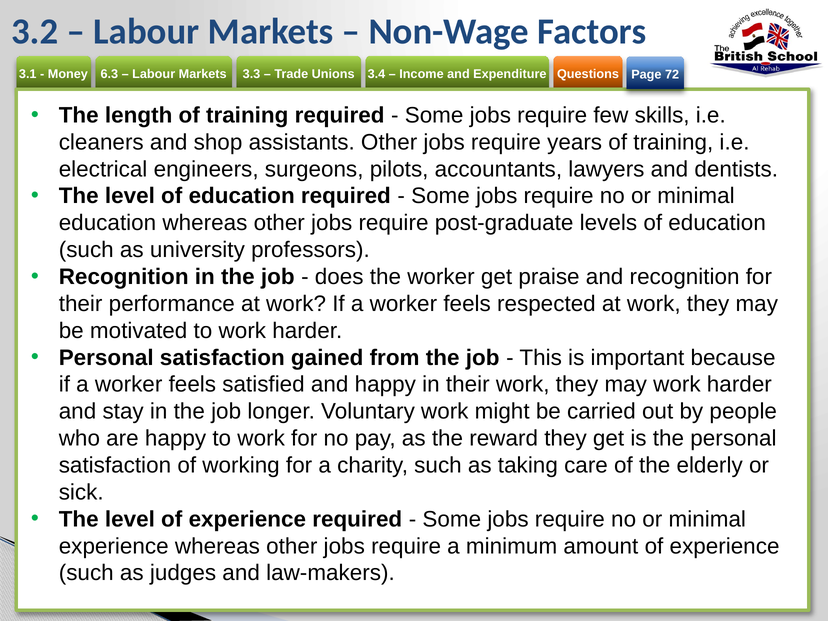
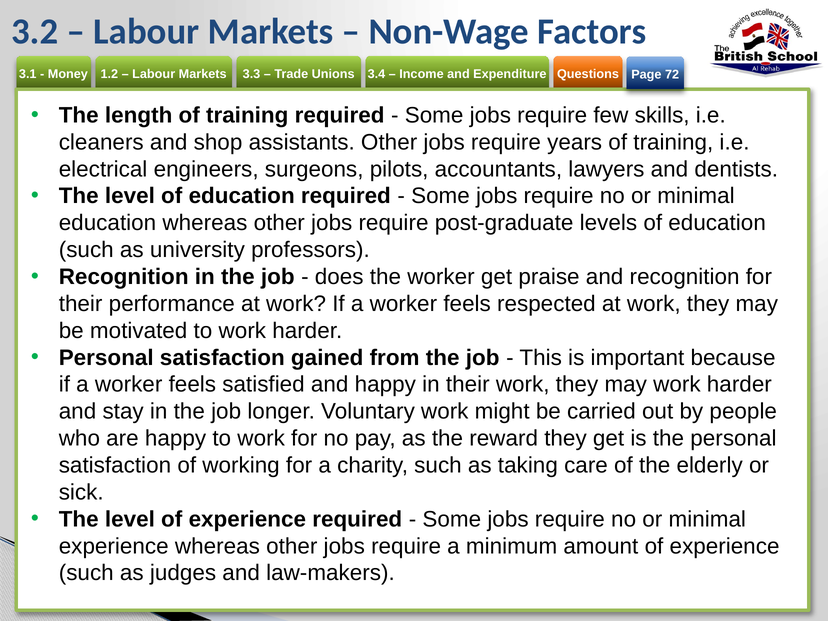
6.3: 6.3 -> 1.2 (109, 74)
